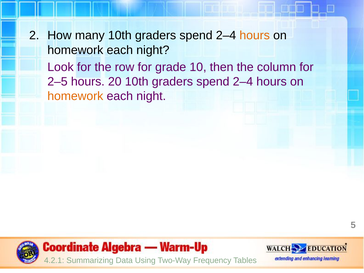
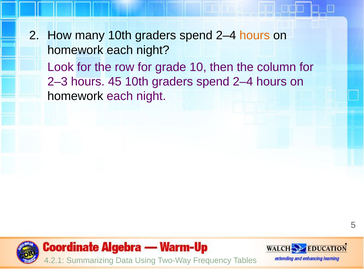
2–5: 2–5 -> 2–3 (57, 82)
20: 20 -> 45 (115, 82)
homework colour: orange -> black (75, 96)
